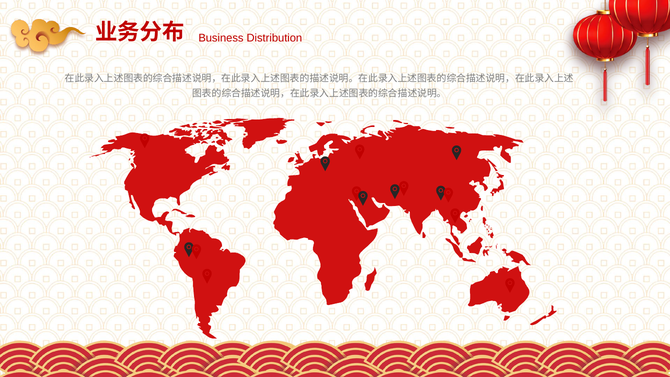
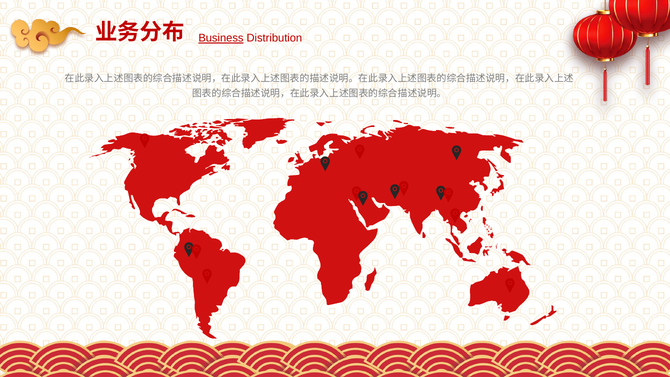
Business underline: none -> present (221, 38)
